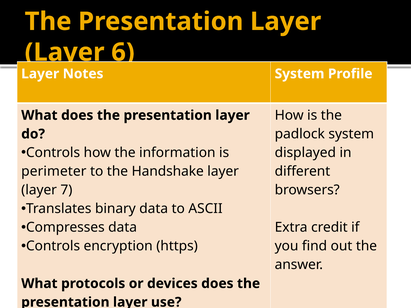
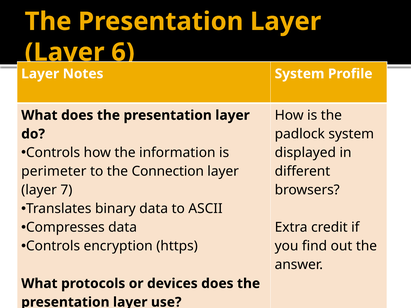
the Handshake: Handshake -> Connection (168, 171)
